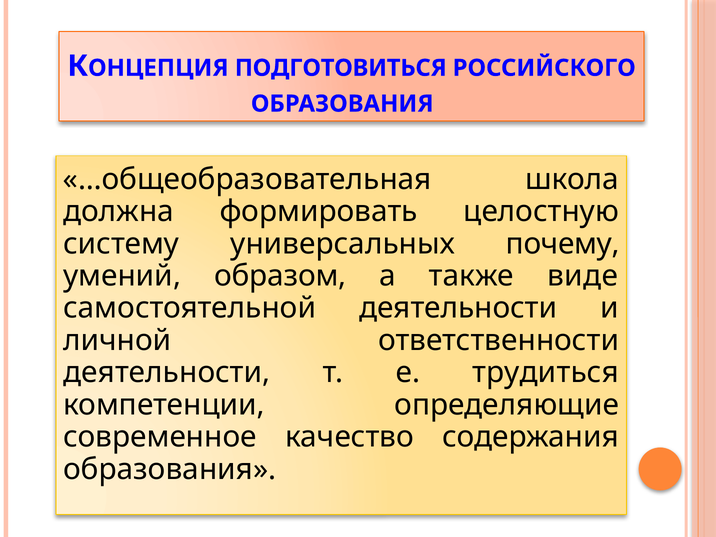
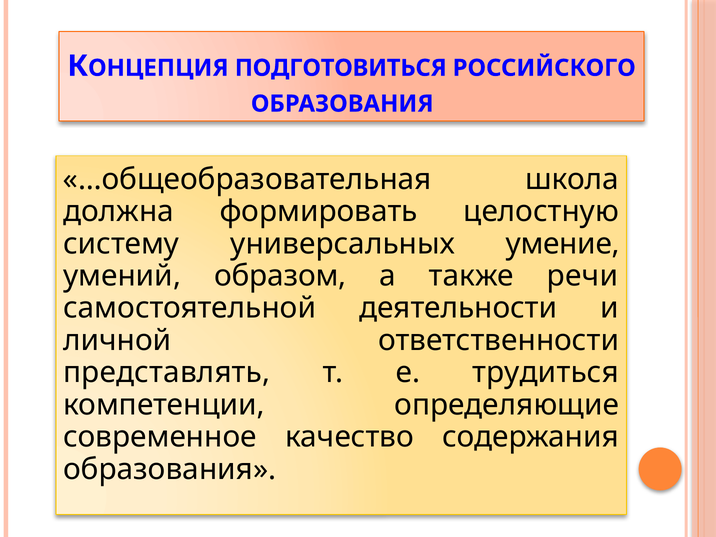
почему: почему -> умение (563, 244)
виде: виде -> речи (583, 276)
деятельности: деятельности -> представлять (167, 373)
